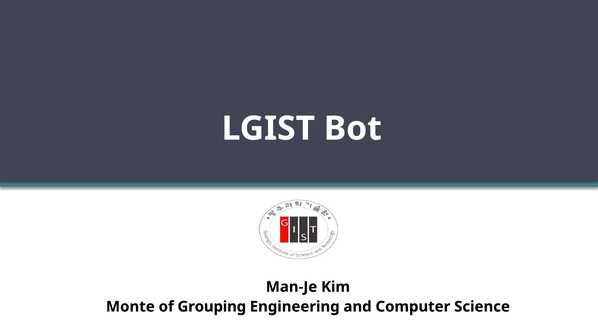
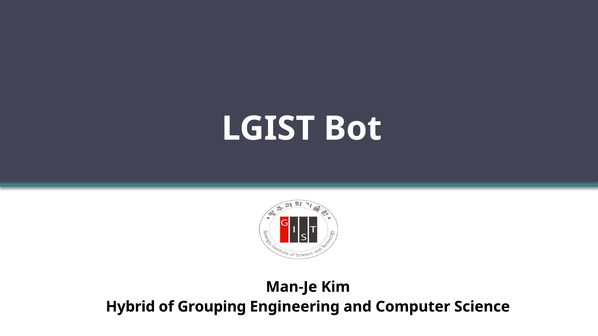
Monte: Monte -> Hybrid (130, 307)
